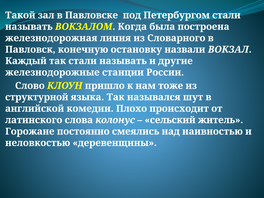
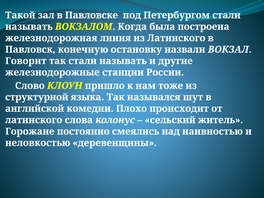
из Словарного: Словарного -> Латинского (176, 38)
Каждый: Каждый -> Говорит (26, 61)
